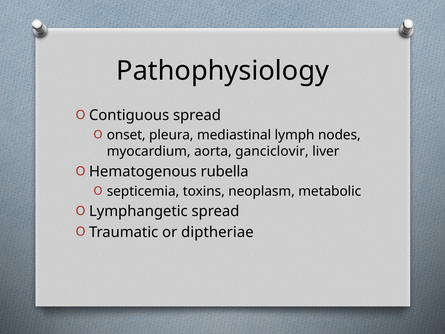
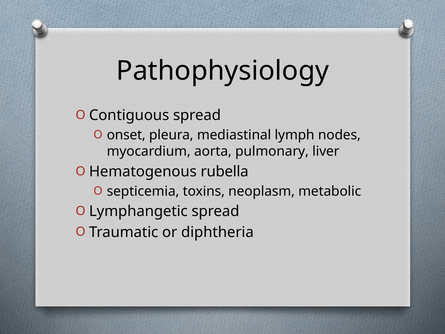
ganciclovir: ganciclovir -> pulmonary (272, 151)
diptheriae: diptheriae -> diphtheria (217, 232)
